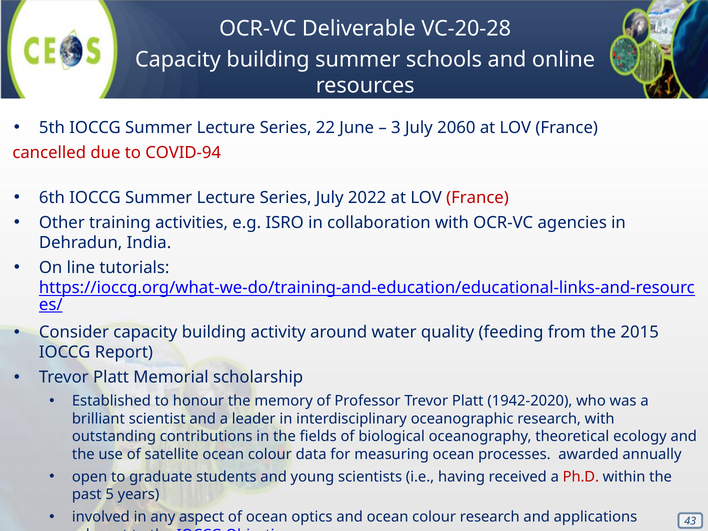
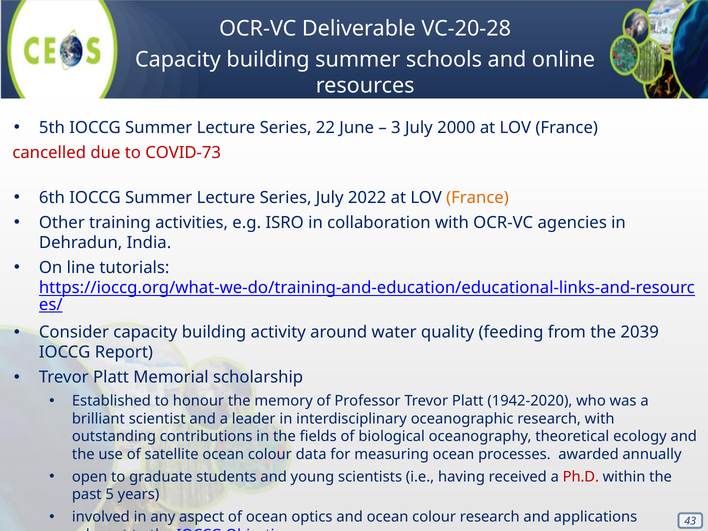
2060: 2060 -> 2000 (456, 128)
COVID-94: COVID-94 -> COVID-73 (183, 153)
France colour: red -> orange (478, 198)
2015: 2015 -> 2039 (640, 332)
